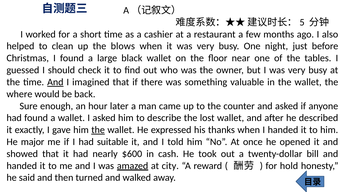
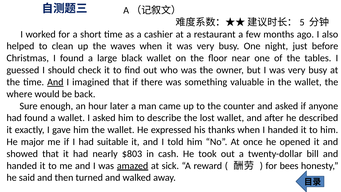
blows: blows -> waves (123, 46)
the underline: present -> none (98, 130)
$600: $600 -> $803 (132, 154)
city: city -> sick (170, 166)
hold: hold -> bees (289, 166)
